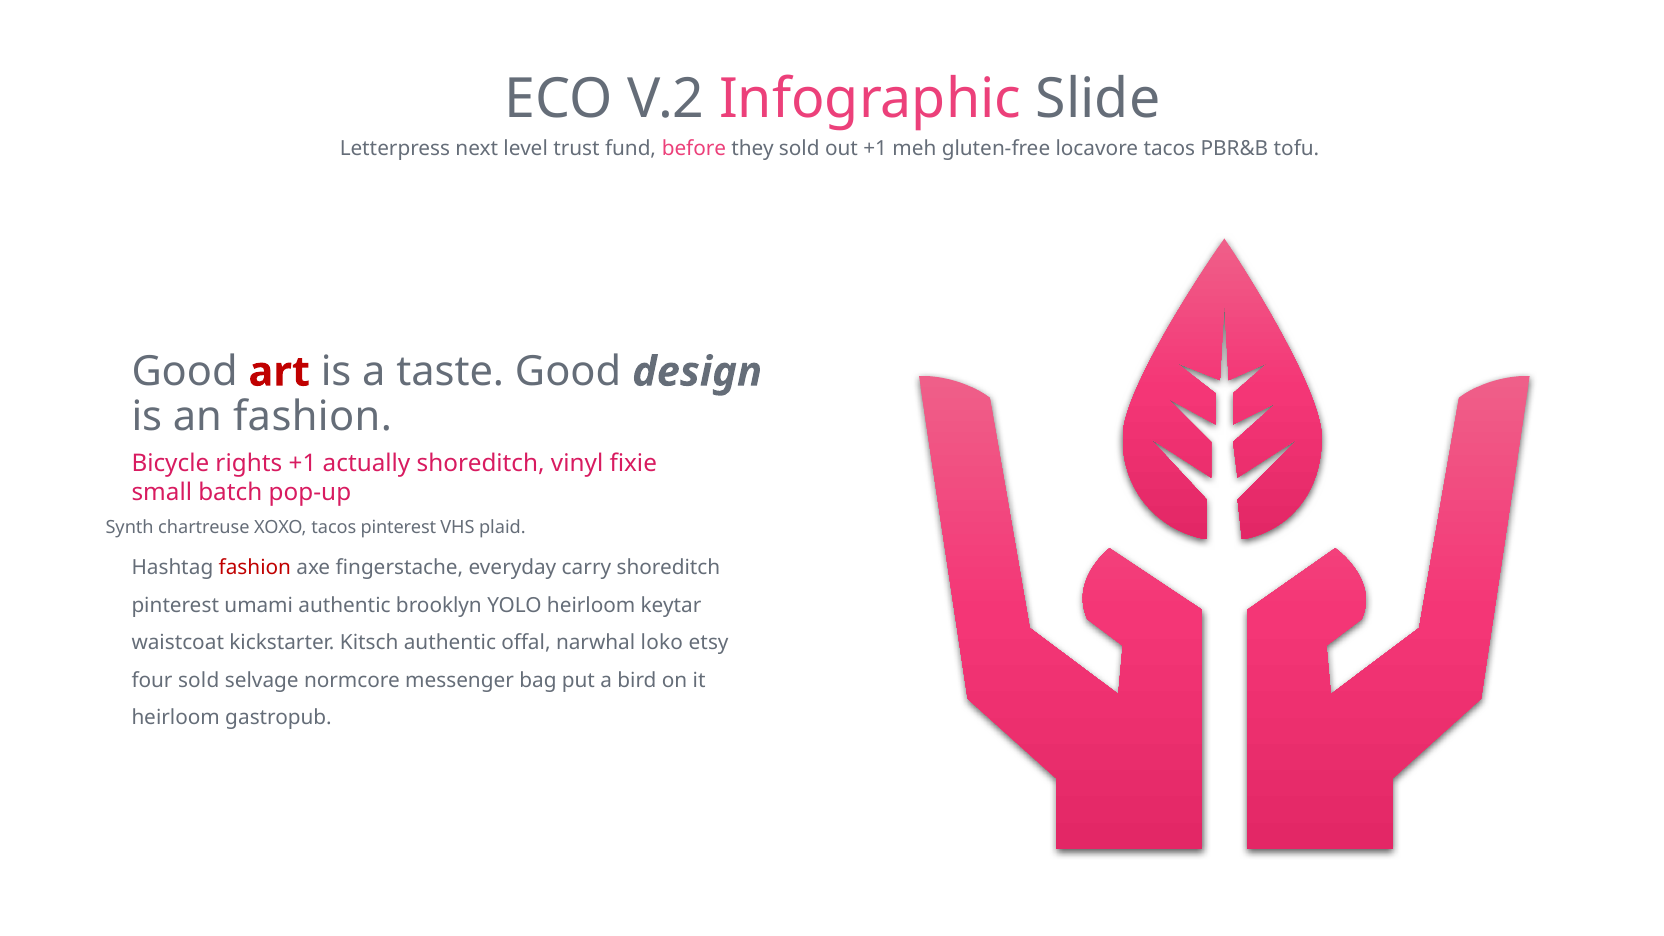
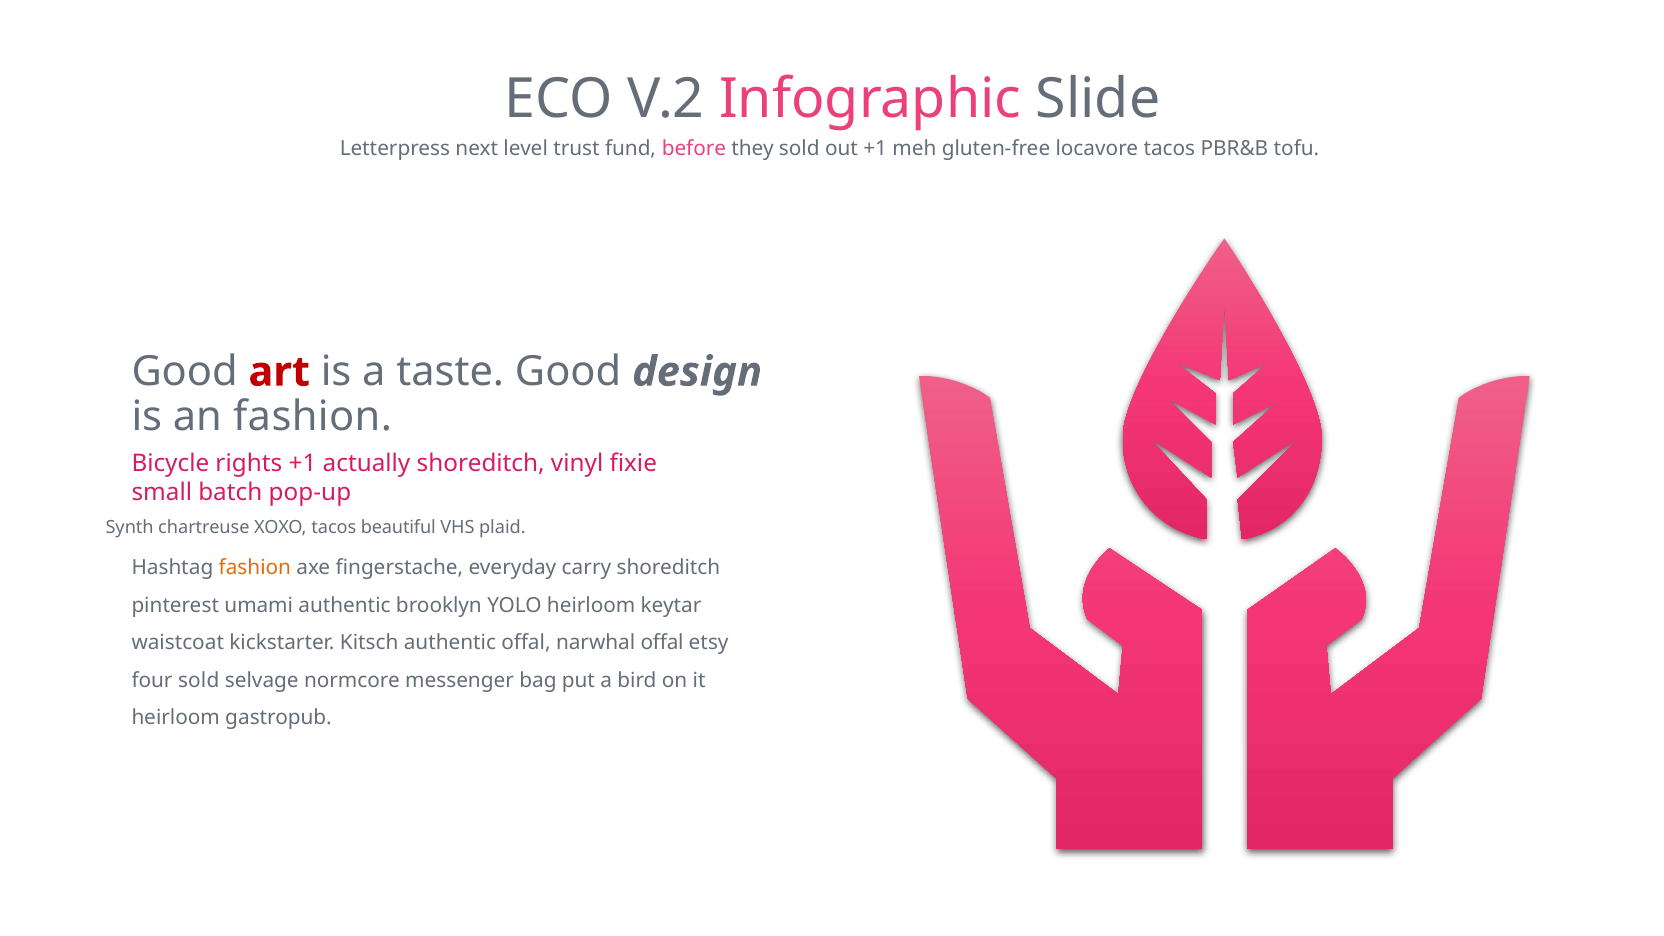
tacos pinterest: pinterest -> beautiful (398, 528)
fashion colour: red -> orange (255, 568)
narwhal loko: loko -> offal (662, 643)
